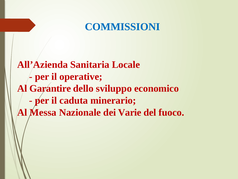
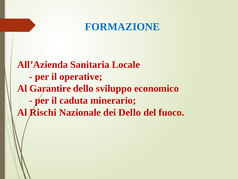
COMMISSIONI: COMMISSIONI -> FORMAZIONE (122, 27)
Messa: Messa -> Rischi (43, 112)
dei Varie: Varie -> Dello (130, 112)
